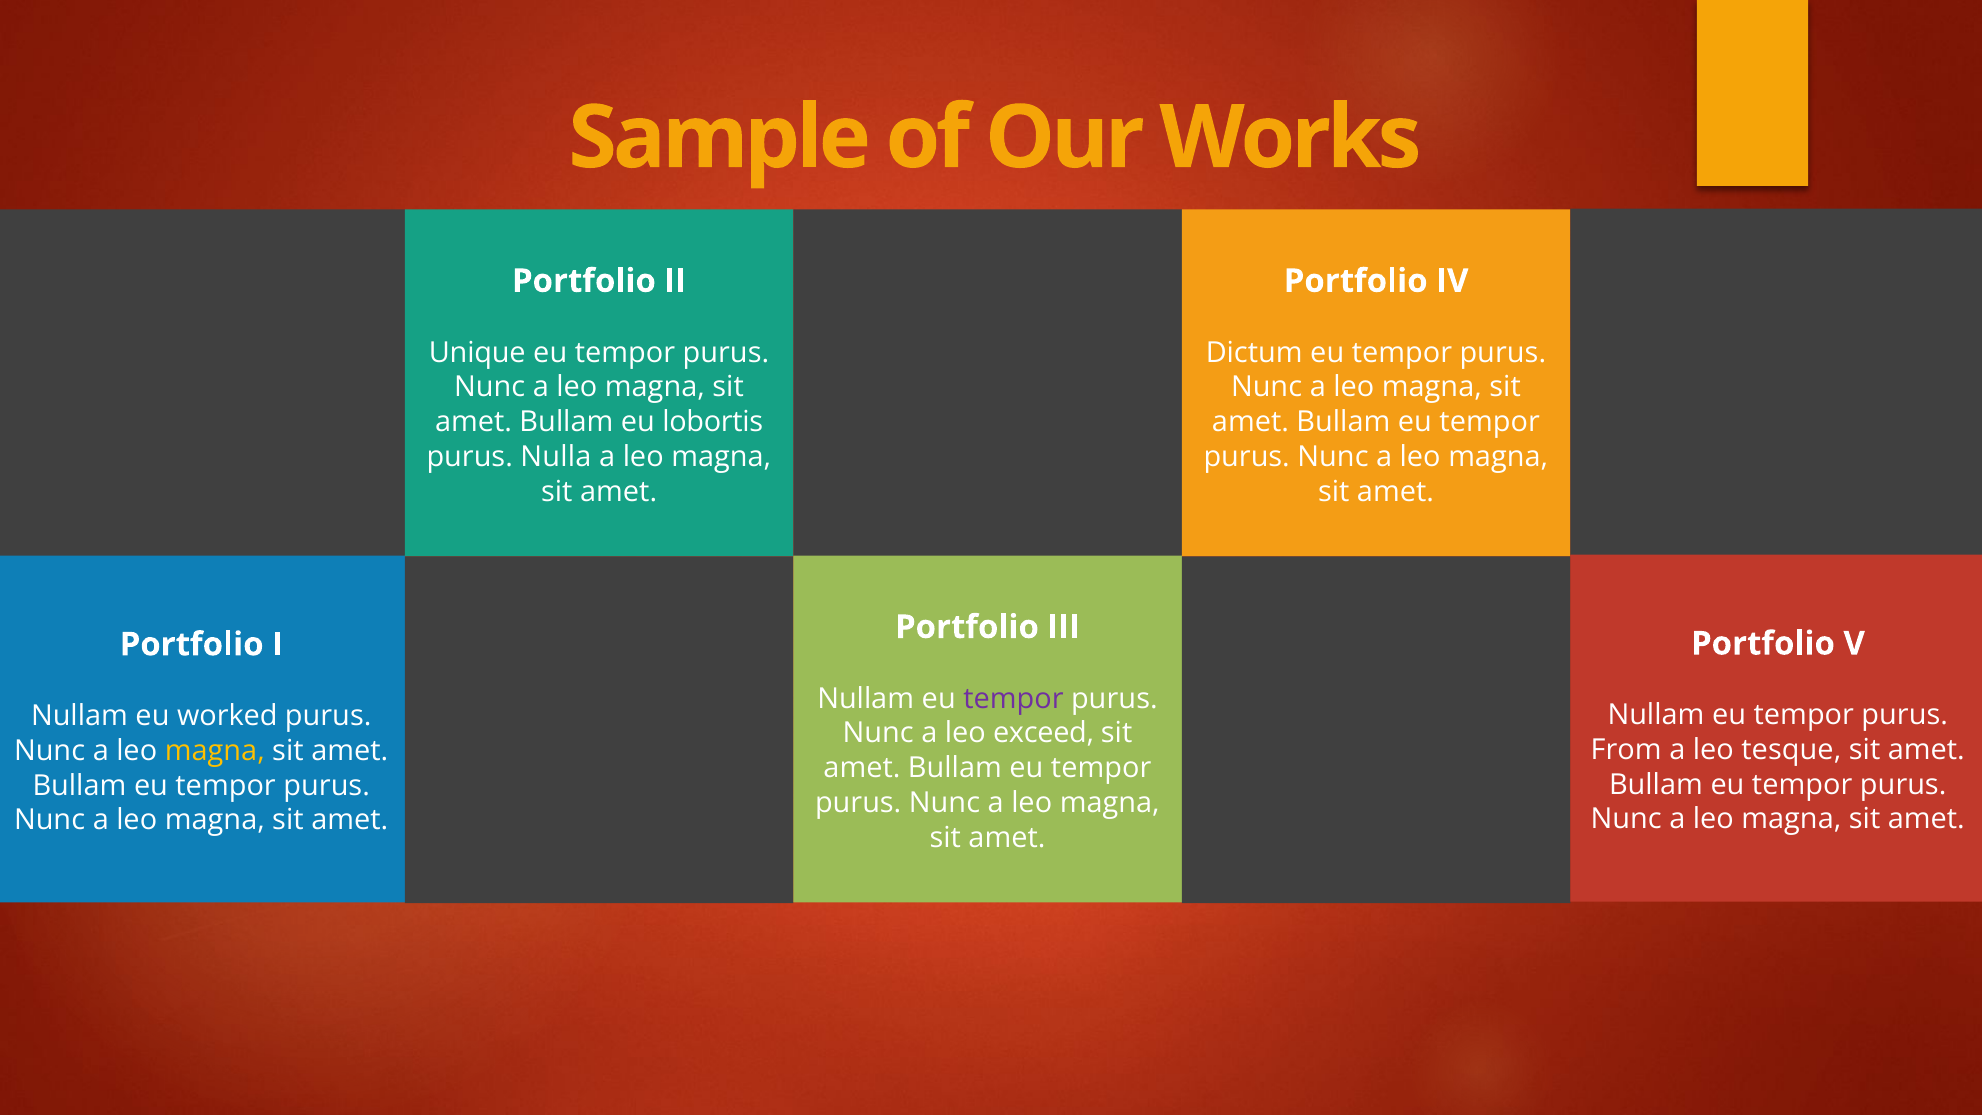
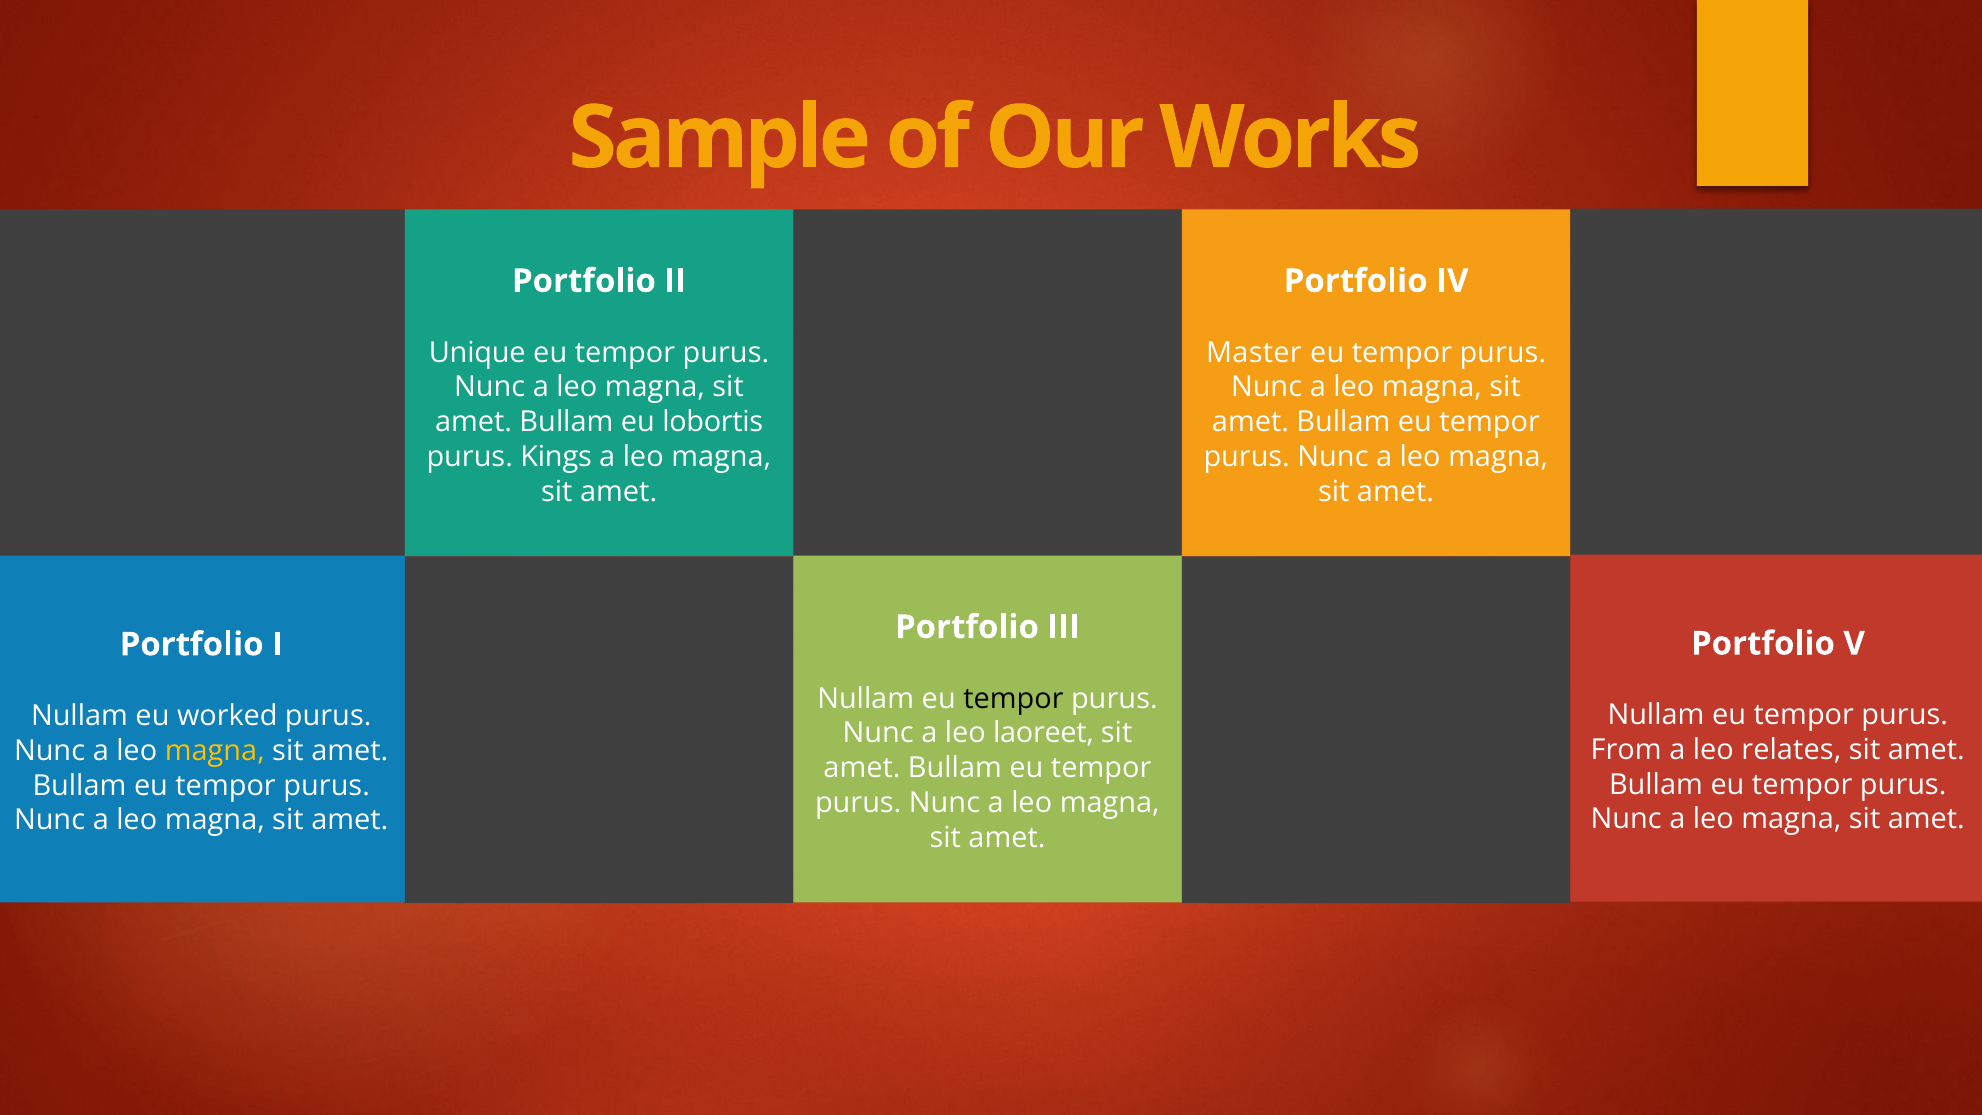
Dictum: Dictum -> Master (1254, 353)
Nulla: Nulla -> Kings (556, 457)
tempor colour: purple -> black (1013, 699)
exceed: exceed -> laoreet (1044, 733)
tesque: tesque -> relates (1791, 750)
